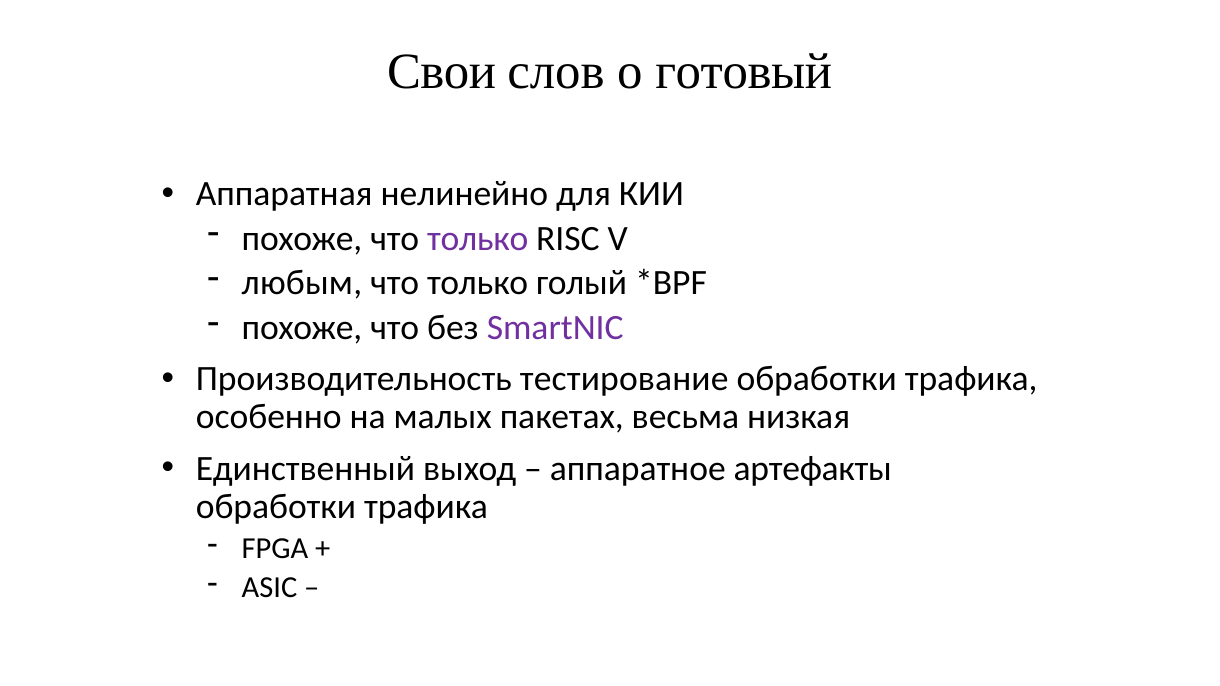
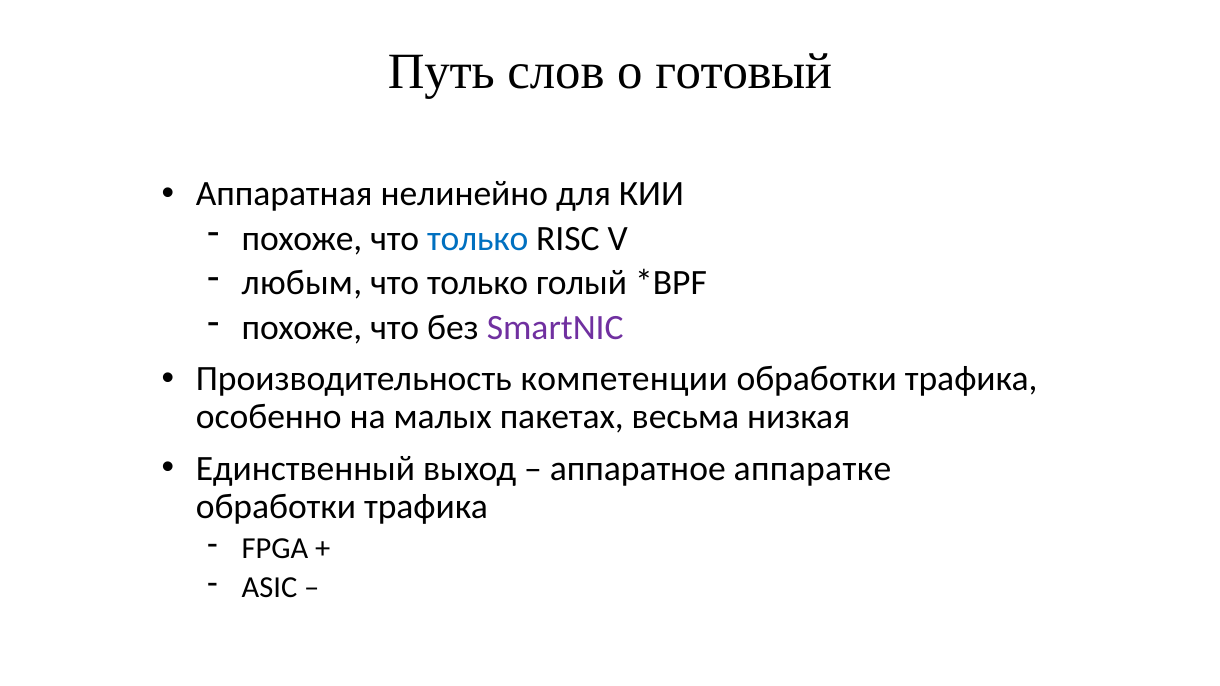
Свои: Свои -> Путь (441, 72)
только colour: purple -> blue (478, 239)
тестирование: тестирование -> компетенции (624, 379)
артефакты: артефакты -> аппаратке (812, 468)
